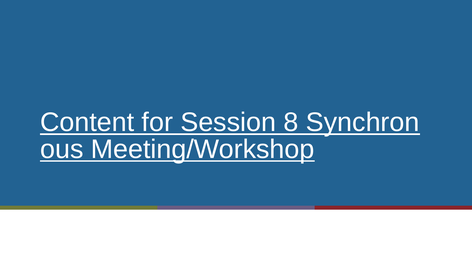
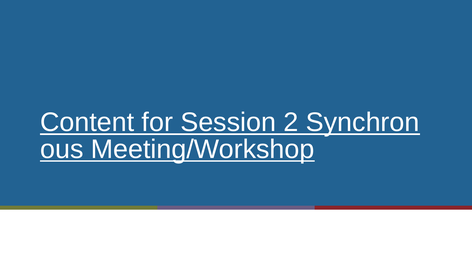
8: 8 -> 2 (291, 123)
